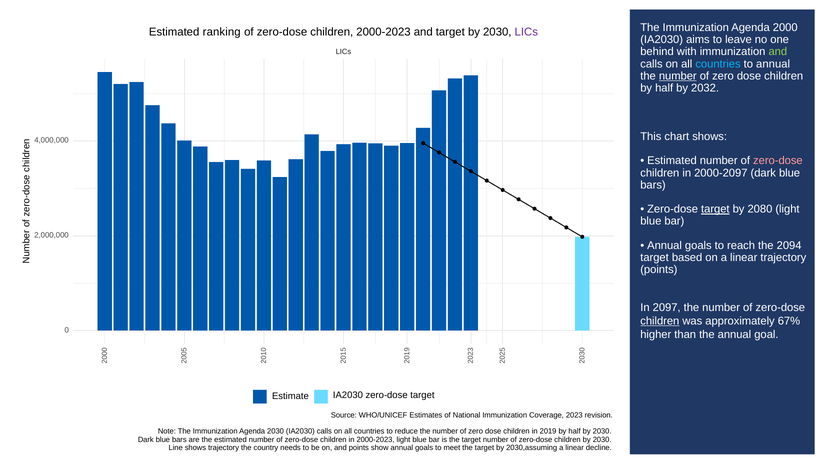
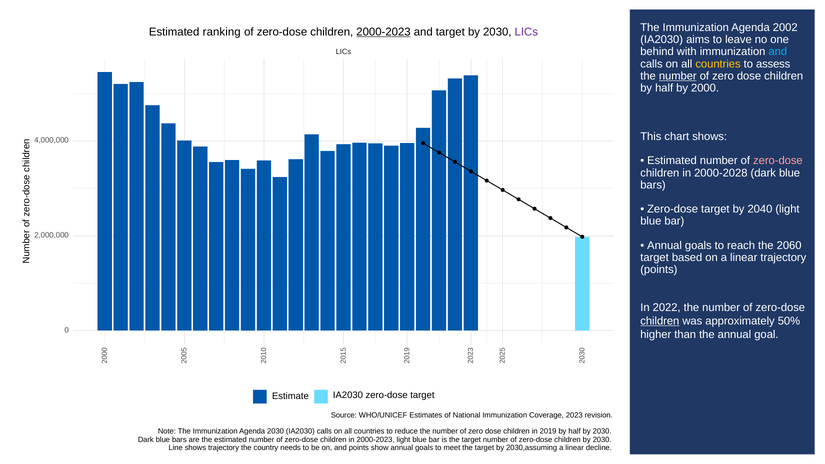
2000: 2000 -> 2002 (785, 28)
2000-2023 underline: none -> present (383, 32)
and colour: light green -> light blue (778, 52)
countries colour: light blue -> yellow (718, 64)
to annual: annual -> assess (773, 64)
2032: 2032 -> 2000 (705, 88)
2000-2097: 2000-2097 -> 2000-2028 (721, 173)
target underline: present -> none (715, 209)
2080: 2080 -> 2040 (760, 209)
2094: 2094 -> 2060 (789, 246)
2097: 2097 -> 2022 (667, 308)
67%: 67% -> 50% (789, 321)
